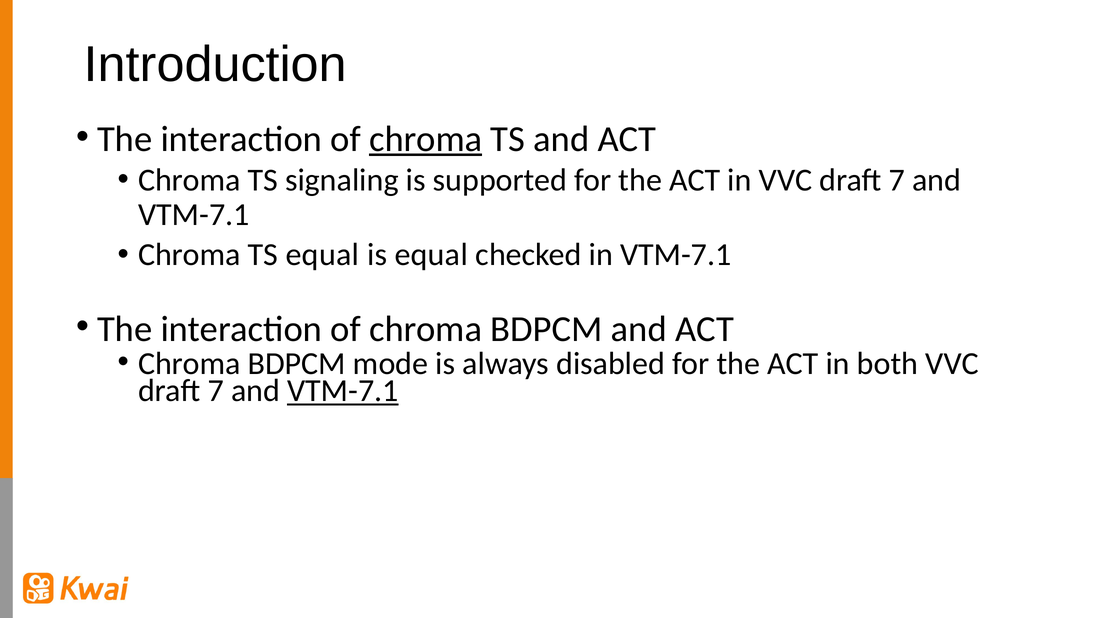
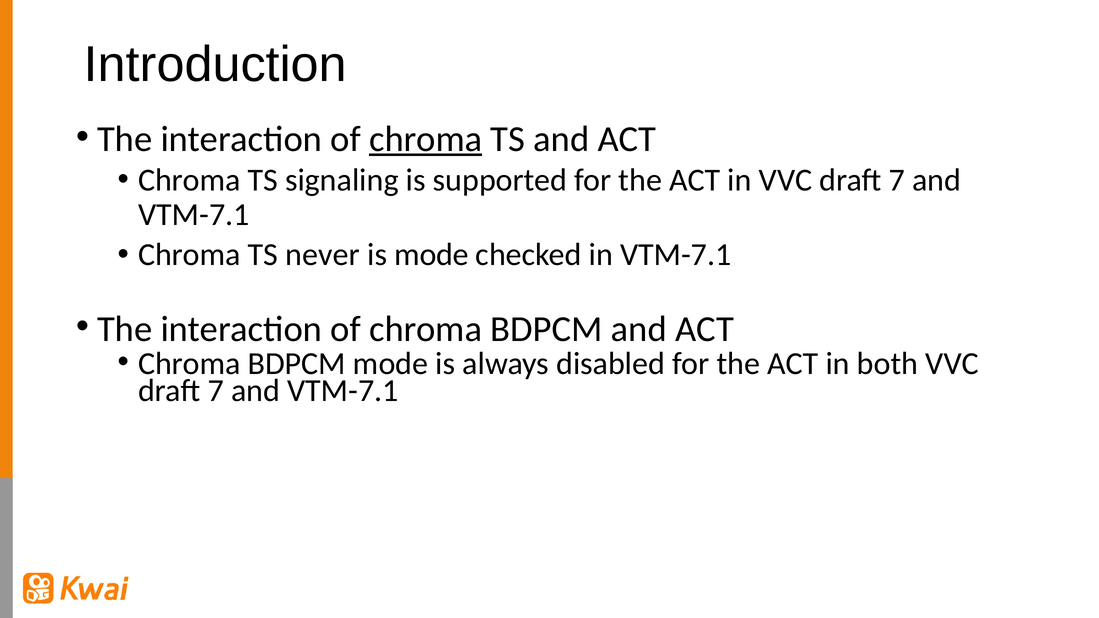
TS equal: equal -> never (323, 255)
is equal: equal -> mode (432, 255)
VTM-7.1 underline: present -> none (343, 391)
